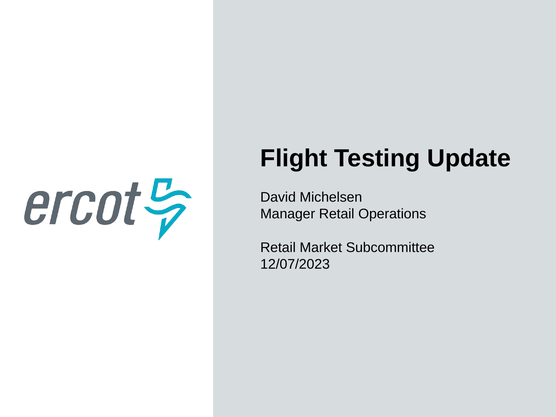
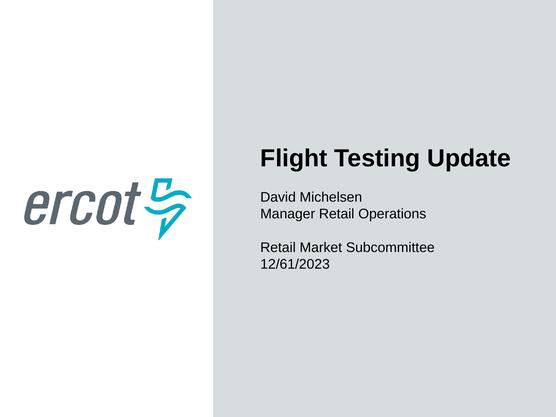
12/07/2023: 12/07/2023 -> 12/61/2023 (295, 264)
